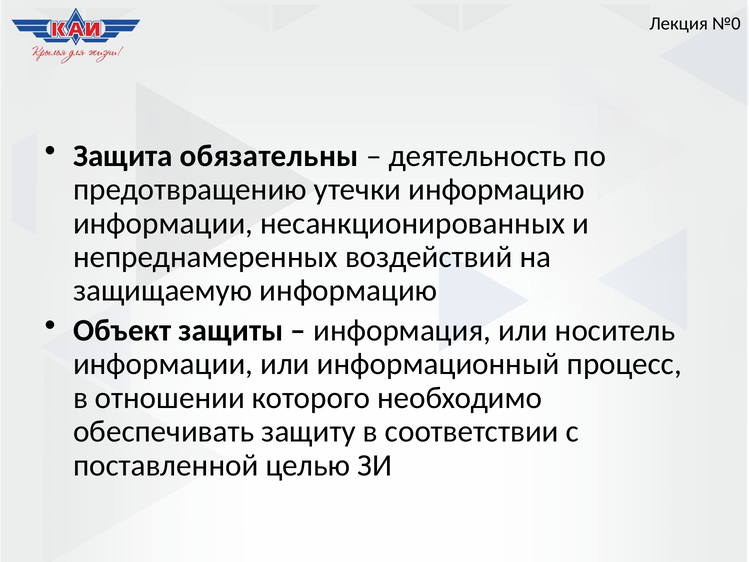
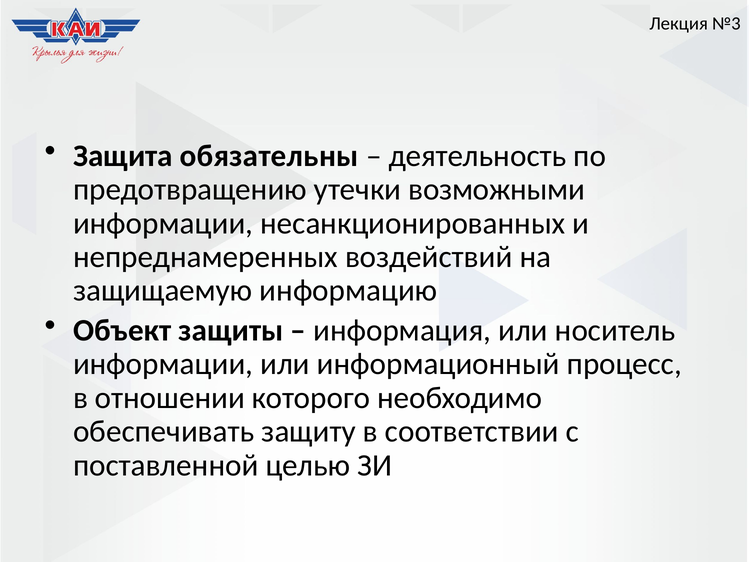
№0: №0 -> №3 (726, 24)
утечки информацию: информацию -> возможными (497, 189)
